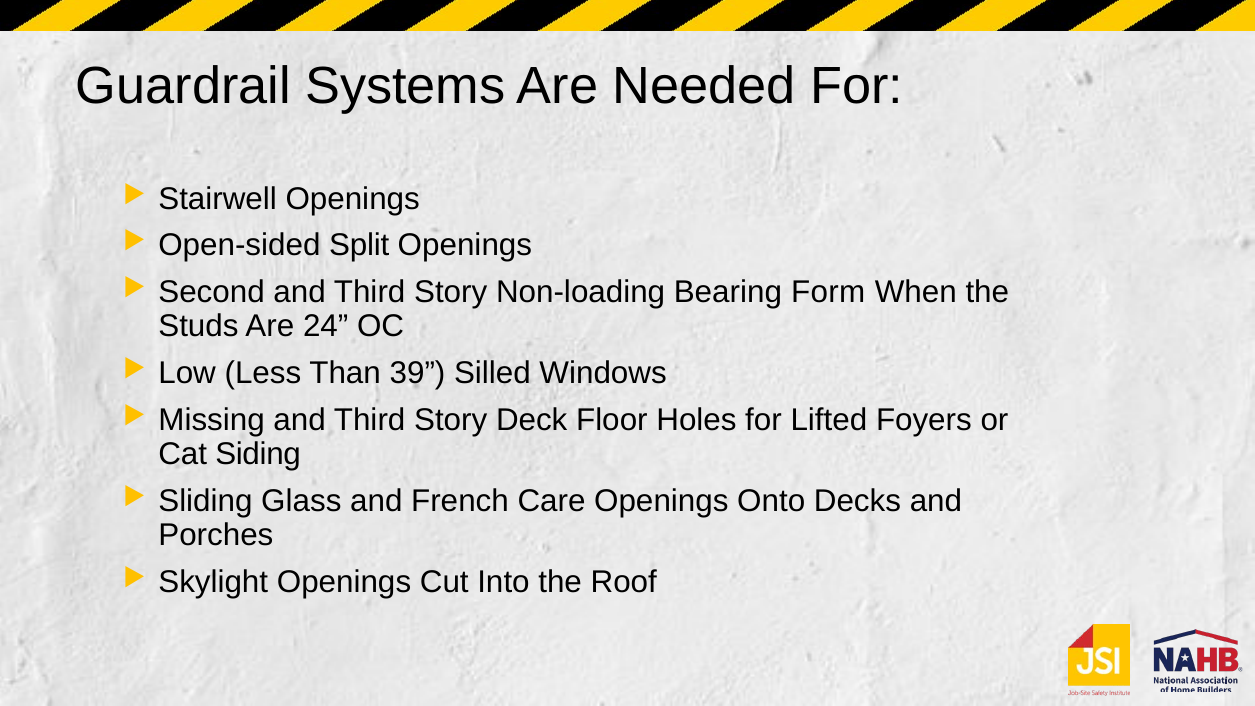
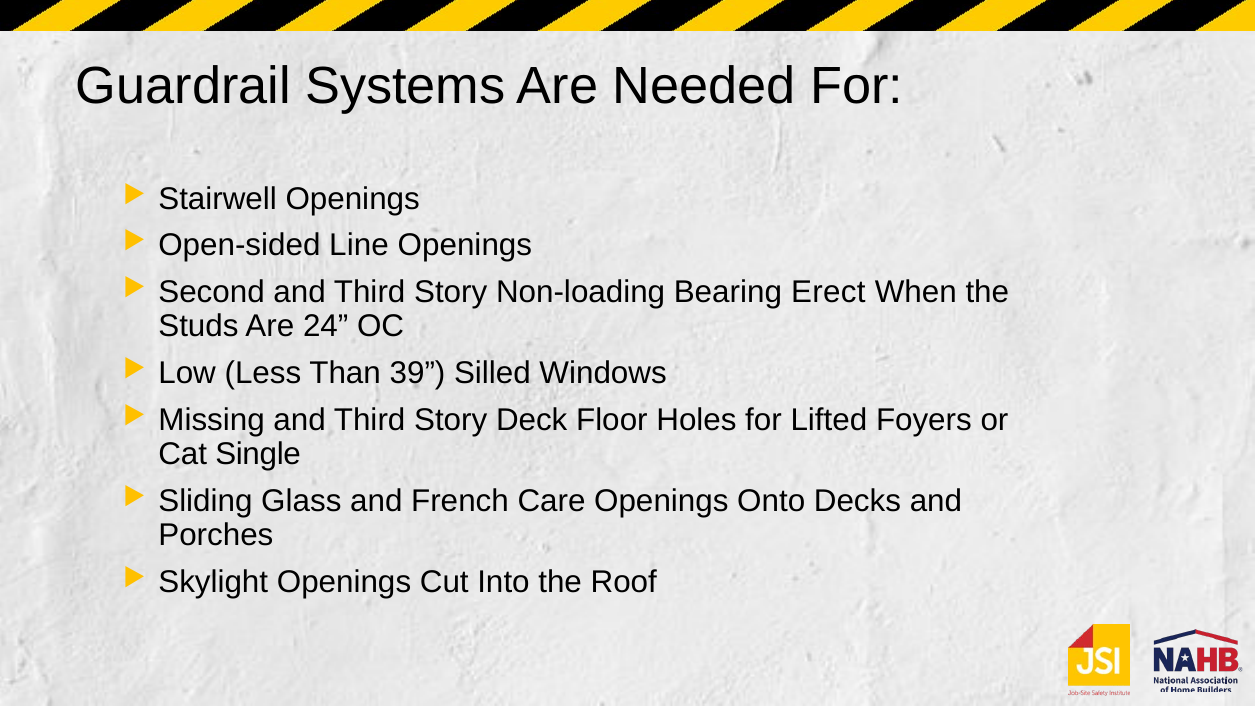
Split: Split -> Line (359, 246)
Form: Form -> Erect (828, 293)
Siding: Siding -> Single (258, 454)
